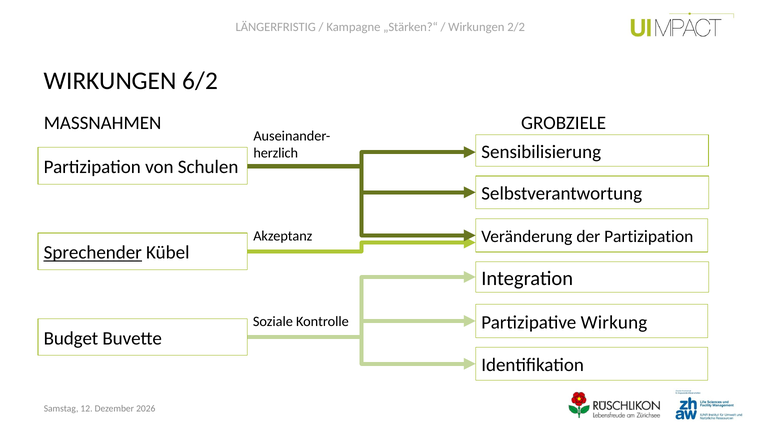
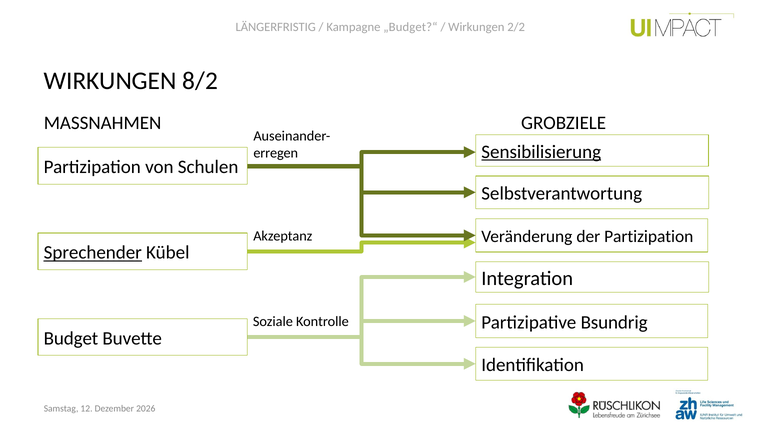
„Stärken?“: „Stärken?“ -> „Budget?“ (410, 27)
6/2: 6/2 -> 8/2 (200, 81)
Sensibilisierung underline: none -> present (541, 152)
herzlich: herzlich -> erregen (276, 153)
Wirkung: Wirkung -> Bsundrig (614, 322)
